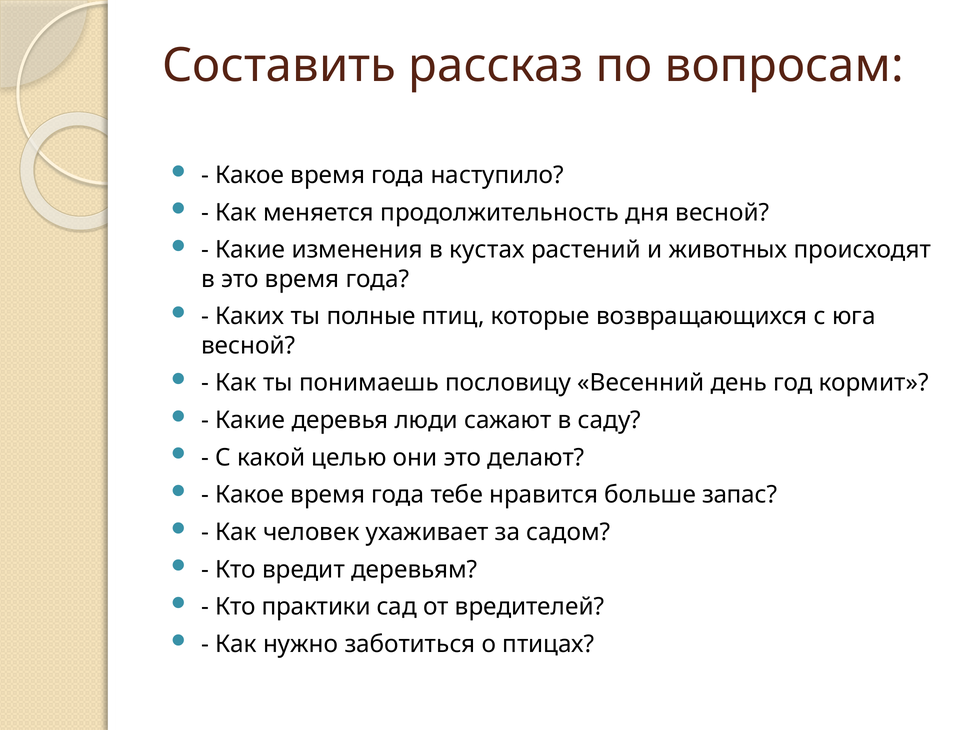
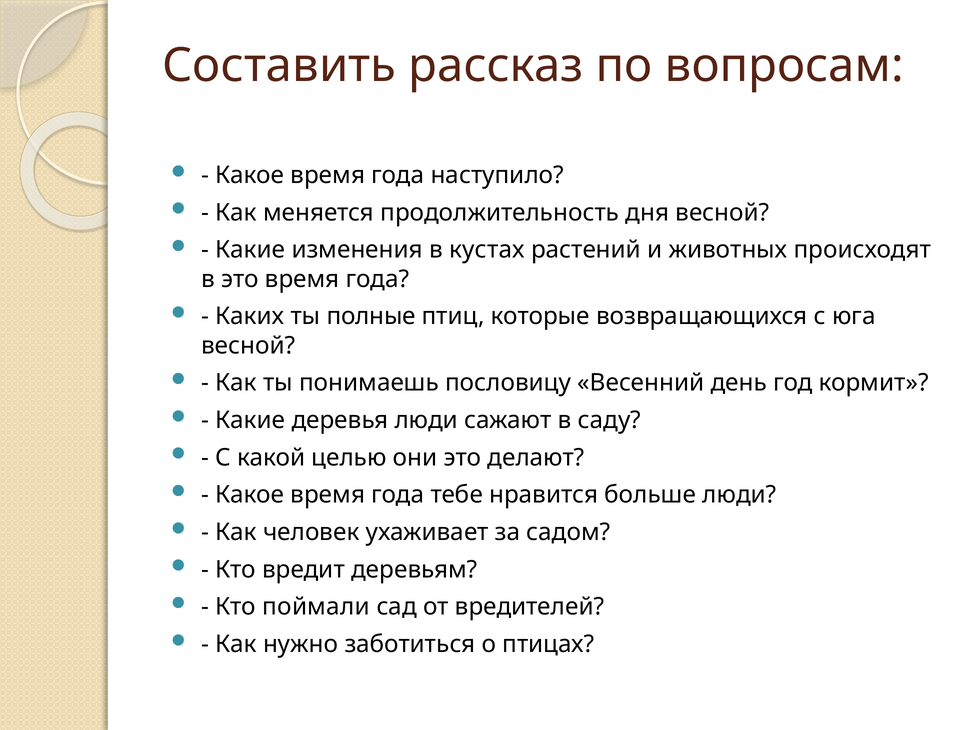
больше запас: запас -> люди (739, 495)
практики: практики -> поймали (316, 607)
